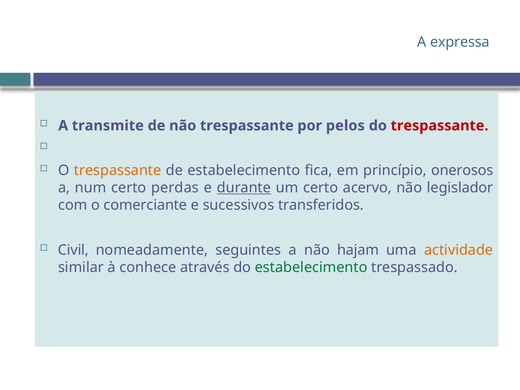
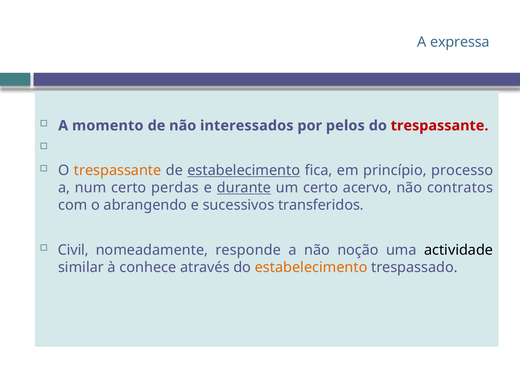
transmite: transmite -> momento (108, 126)
não trespassante: trespassante -> interessados (247, 126)
estabelecimento underline: none -> present (244, 170)
onerosos: onerosos -> processo (462, 170)
legislador: legislador -> contratos (460, 188)
comerciante: comerciante -> abrangendo (145, 205)
seguintes: seguintes -> responde (248, 250)
hajam: hajam -> noção (358, 250)
actividade colour: orange -> black (459, 250)
estabelecimento colour: green -> orange (311, 267)
